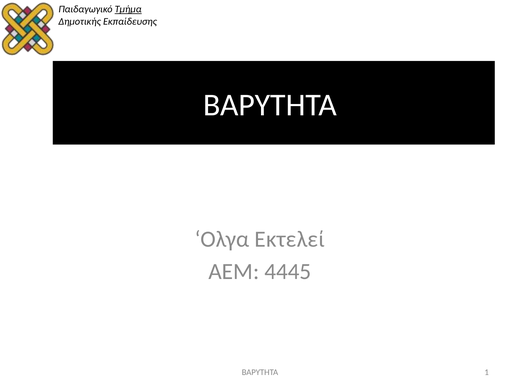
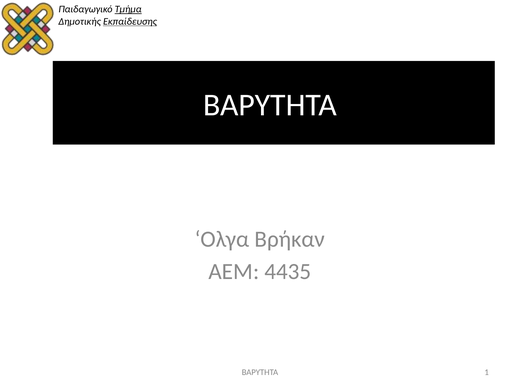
Εκπαίδευσης underline: none -> present (130, 21)
Εκτελεί: Εκτελεί -> Βρήκαν (290, 239)
4445: 4445 -> 4435 (288, 271)
